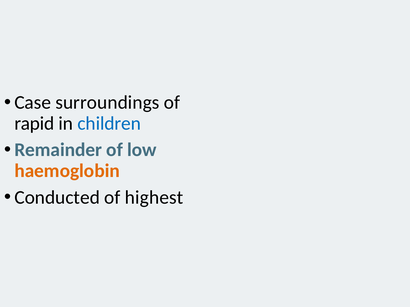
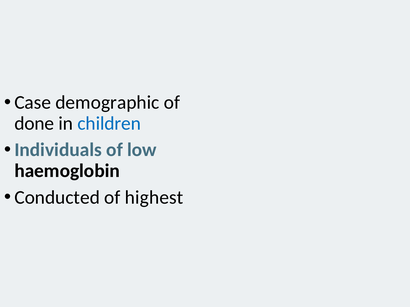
surroundings: surroundings -> demographic (107, 103)
rapid: rapid -> done (34, 124)
Remainder: Remainder -> Individuals (58, 150)
haemoglobin colour: orange -> black (67, 171)
